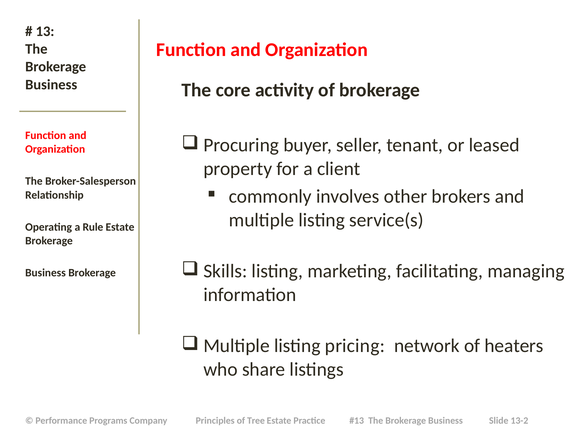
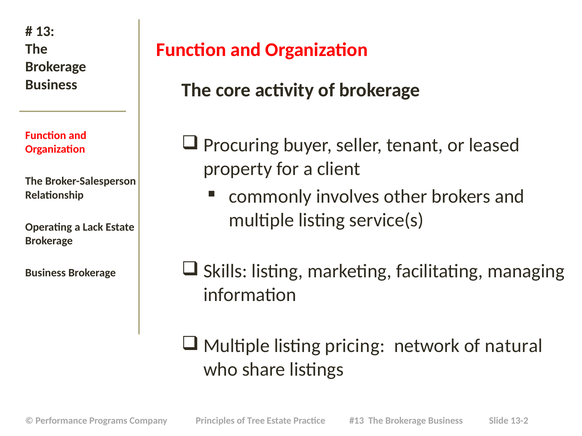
Rule: Rule -> Lack (93, 227)
heaters: heaters -> natural (514, 346)
